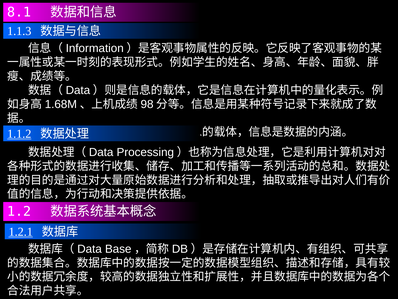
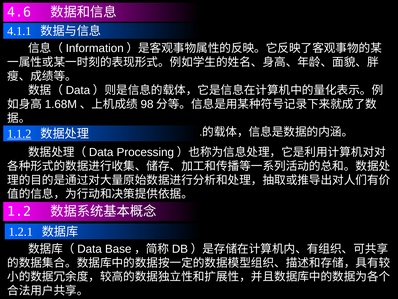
8.1: 8.1 -> 4.6 (19, 12)
1.1.3: 1.1.3 -> 4.1.1 (19, 31)
1.2.1 underline: present -> none (21, 231)
